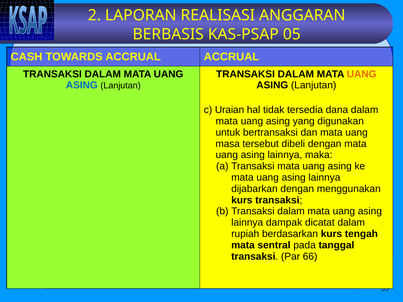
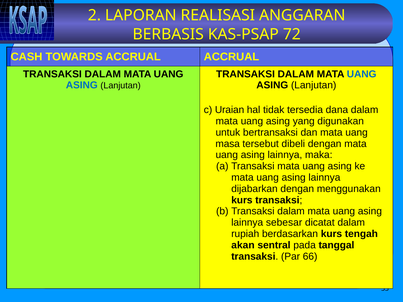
05: 05 -> 72 (292, 34)
UANG colour: orange -> blue (362, 74)
dampak: dampak -> sebesar (284, 223)
mata: mata -> akan (243, 245)
